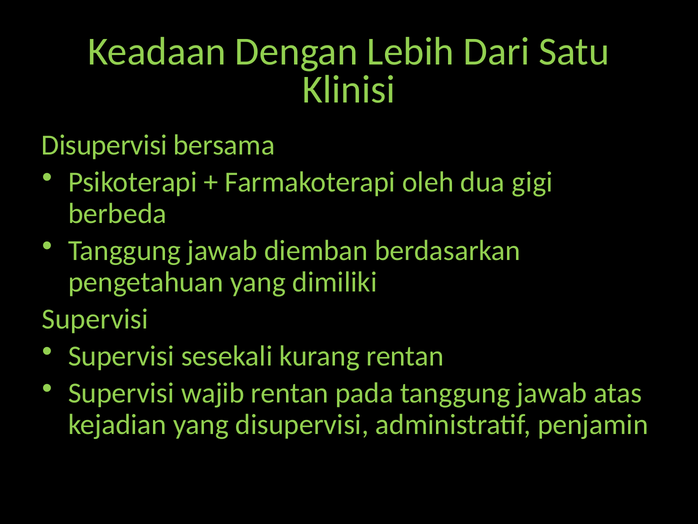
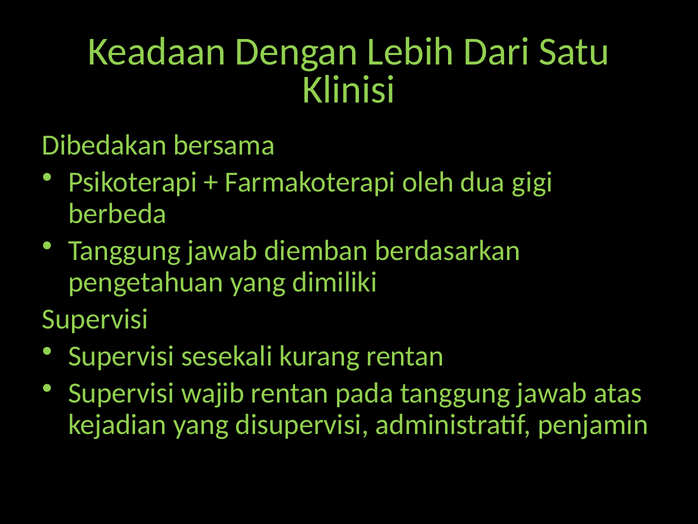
Disupervisi: Disupervisi -> Dibedakan (104, 145)
